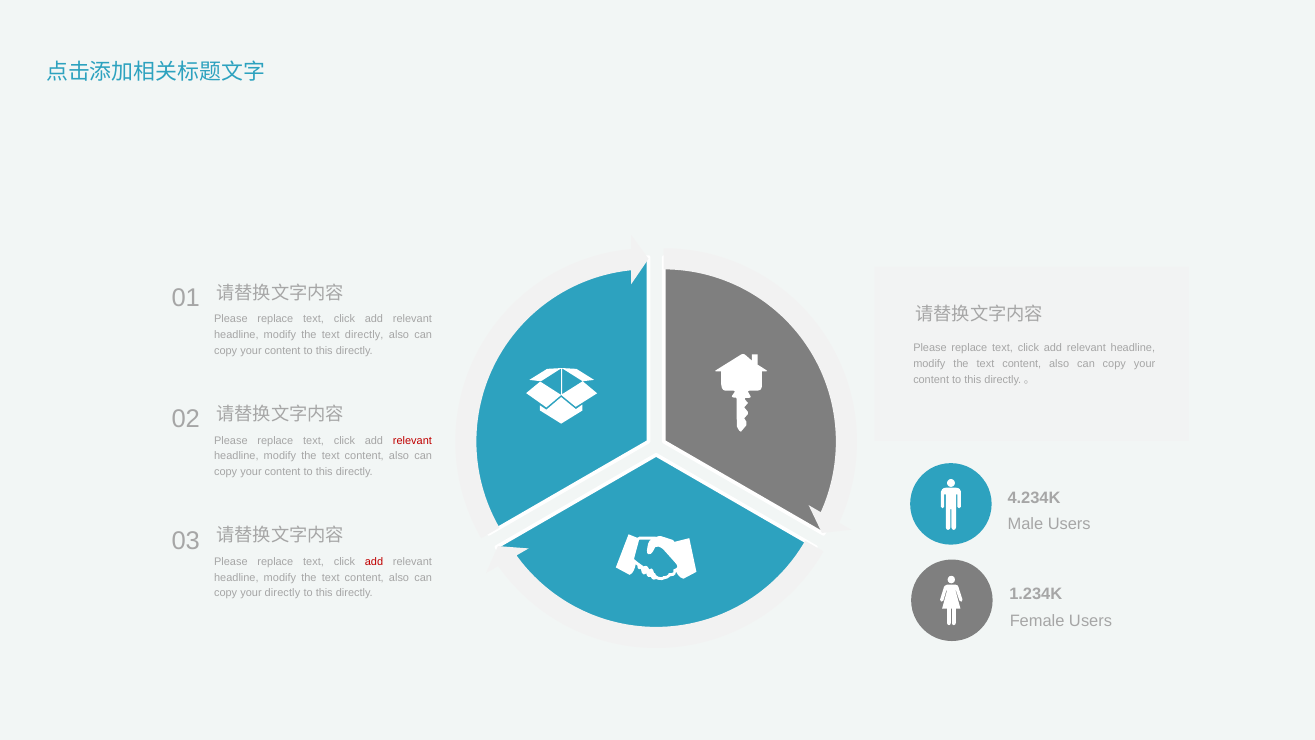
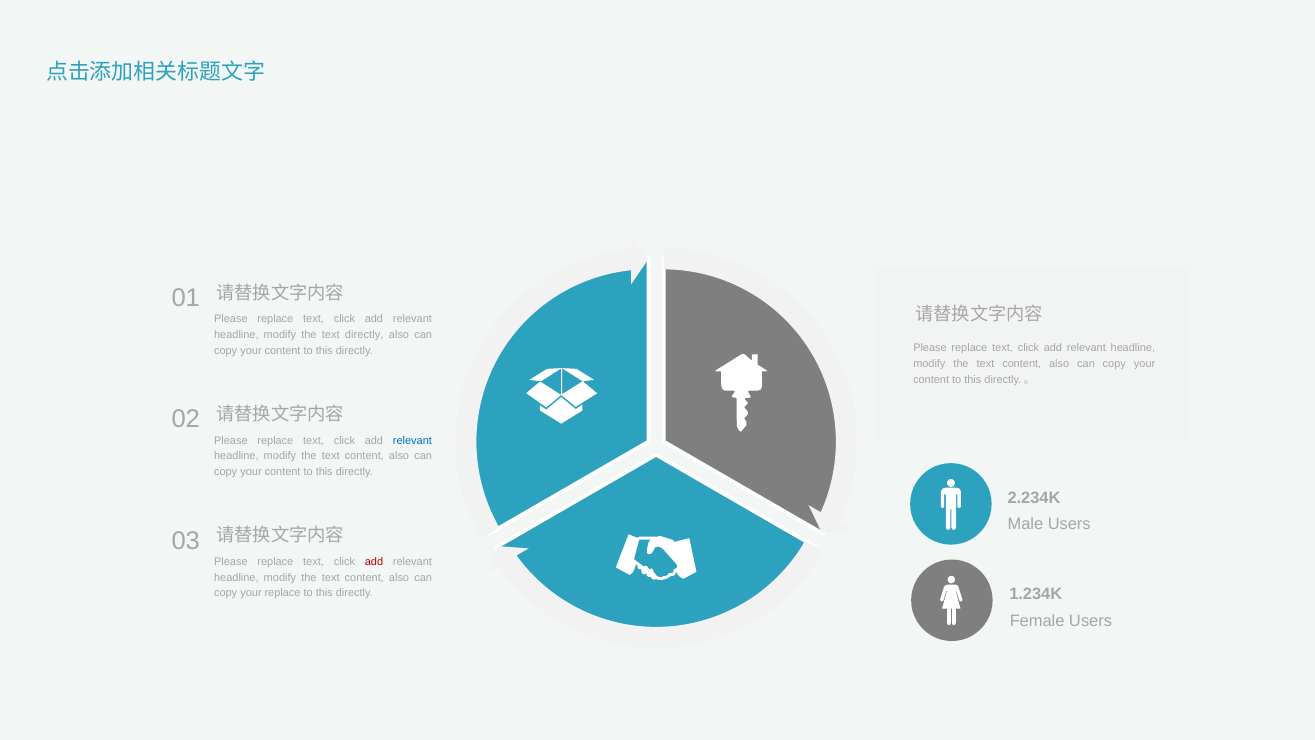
relevant colour: red -> blue (412, 440)
4.234K: 4.234K -> 2.234K (1034, 497)
your directly: directly -> replace (283, 593)
